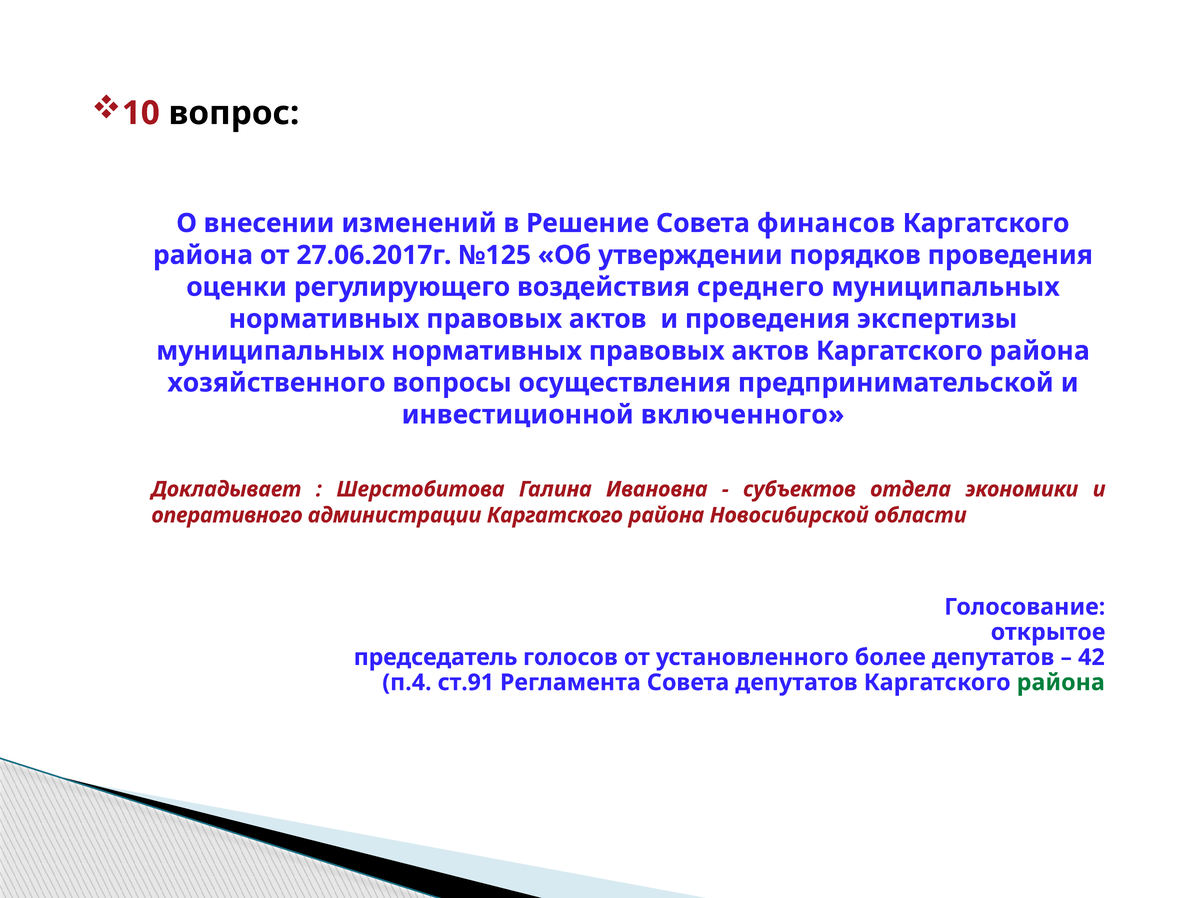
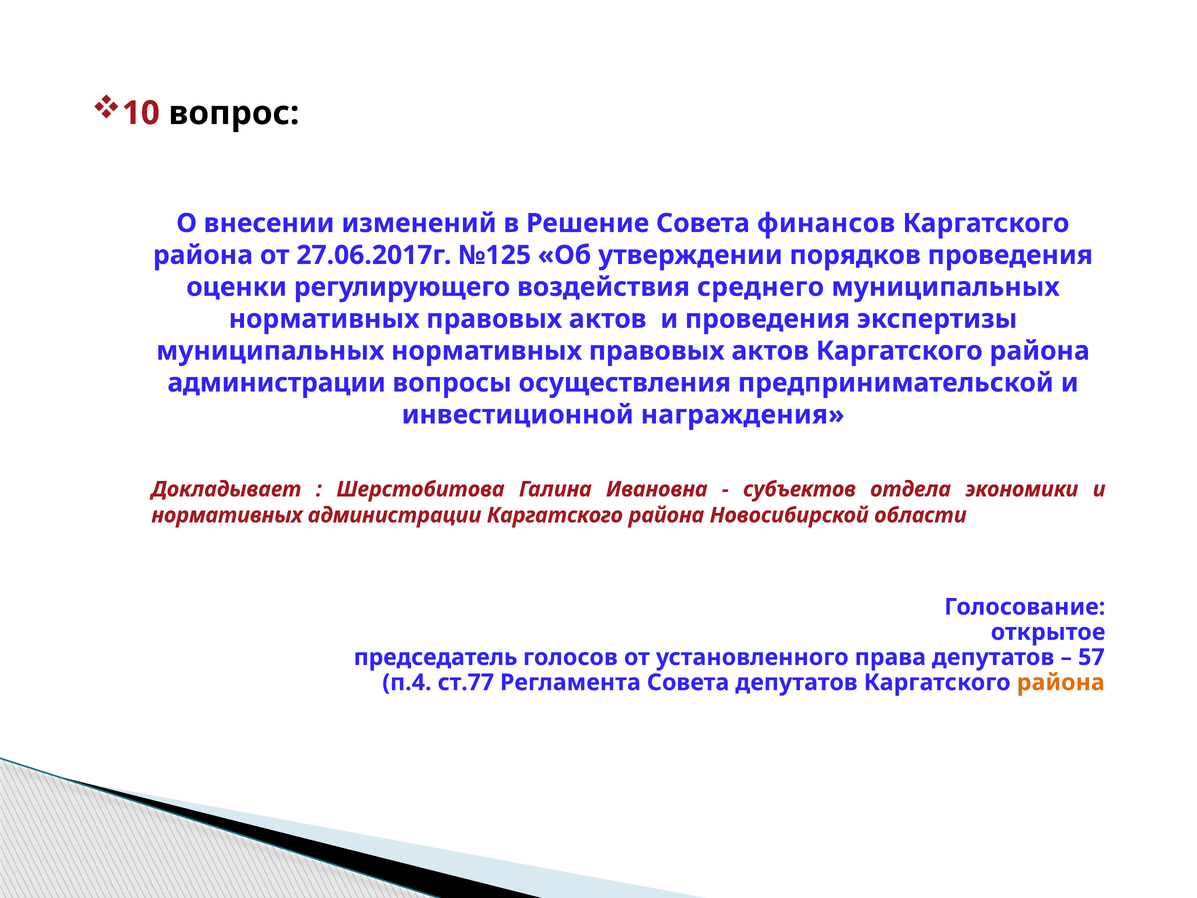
хозяйственного: хозяйственного -> администрации (277, 383)
включенного: включенного -> награждения (743, 415)
оперативного: оперативного -> нормативных (227, 515)
более: более -> права (890, 657)
42: 42 -> 57 (1091, 657)
ст.91: ст.91 -> ст.77 (466, 682)
района colour: green -> orange (1061, 682)
